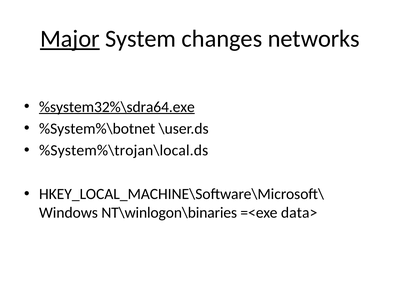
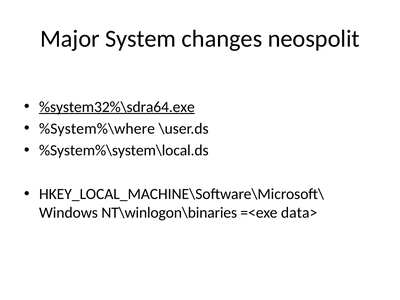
Major underline: present -> none (70, 39)
networks: networks -> neospolit (314, 39)
%System%\botnet: %System%\botnet -> %System%\where (97, 129)
%System%\trojan\local.ds: %System%\trojan\local.ds -> %System%\system\local.ds (124, 150)
